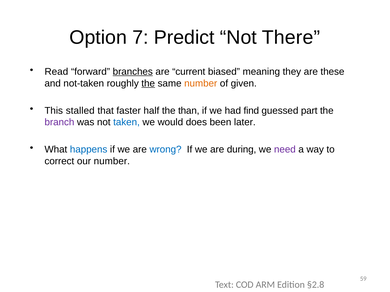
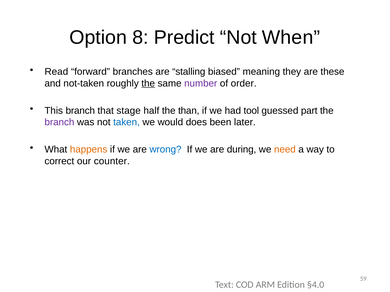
7: 7 -> 8 (140, 37)
There: There -> When (291, 37)
branches underline: present -> none (133, 72)
current: current -> stalling (189, 72)
number colour: orange -> purple (201, 83)
given: given -> order (244, 83)
This stalled: stalled -> branch (80, 111)
faster: faster -> stage (129, 111)
find: find -> tool (251, 111)
happens colour: blue -> orange (89, 150)
need colour: purple -> orange (285, 150)
our number: number -> counter (112, 161)
§2.8: §2.8 -> §4.0 (316, 285)
